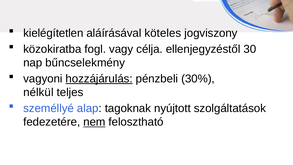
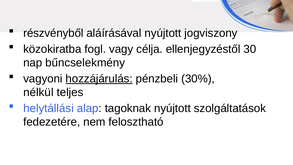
kielégítetlen: kielégítetlen -> részvényből (53, 33)
aláírásával köteles: köteles -> nyújtott (163, 33)
személlyé: személlyé -> helytállási (49, 108)
nem underline: present -> none (94, 122)
